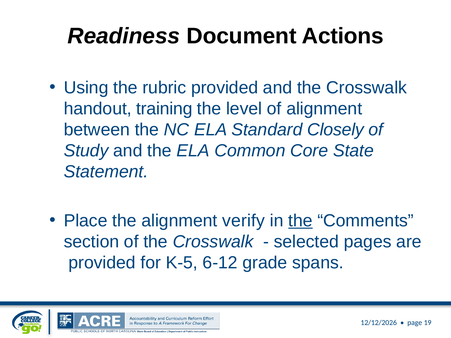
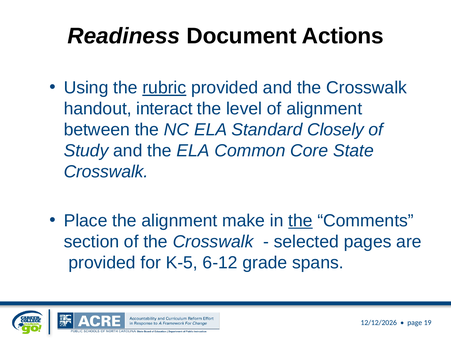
rubric underline: none -> present (164, 88)
training: training -> interact (164, 109)
Statement: Statement -> Crosswalk (106, 172)
verify: verify -> make (244, 221)
